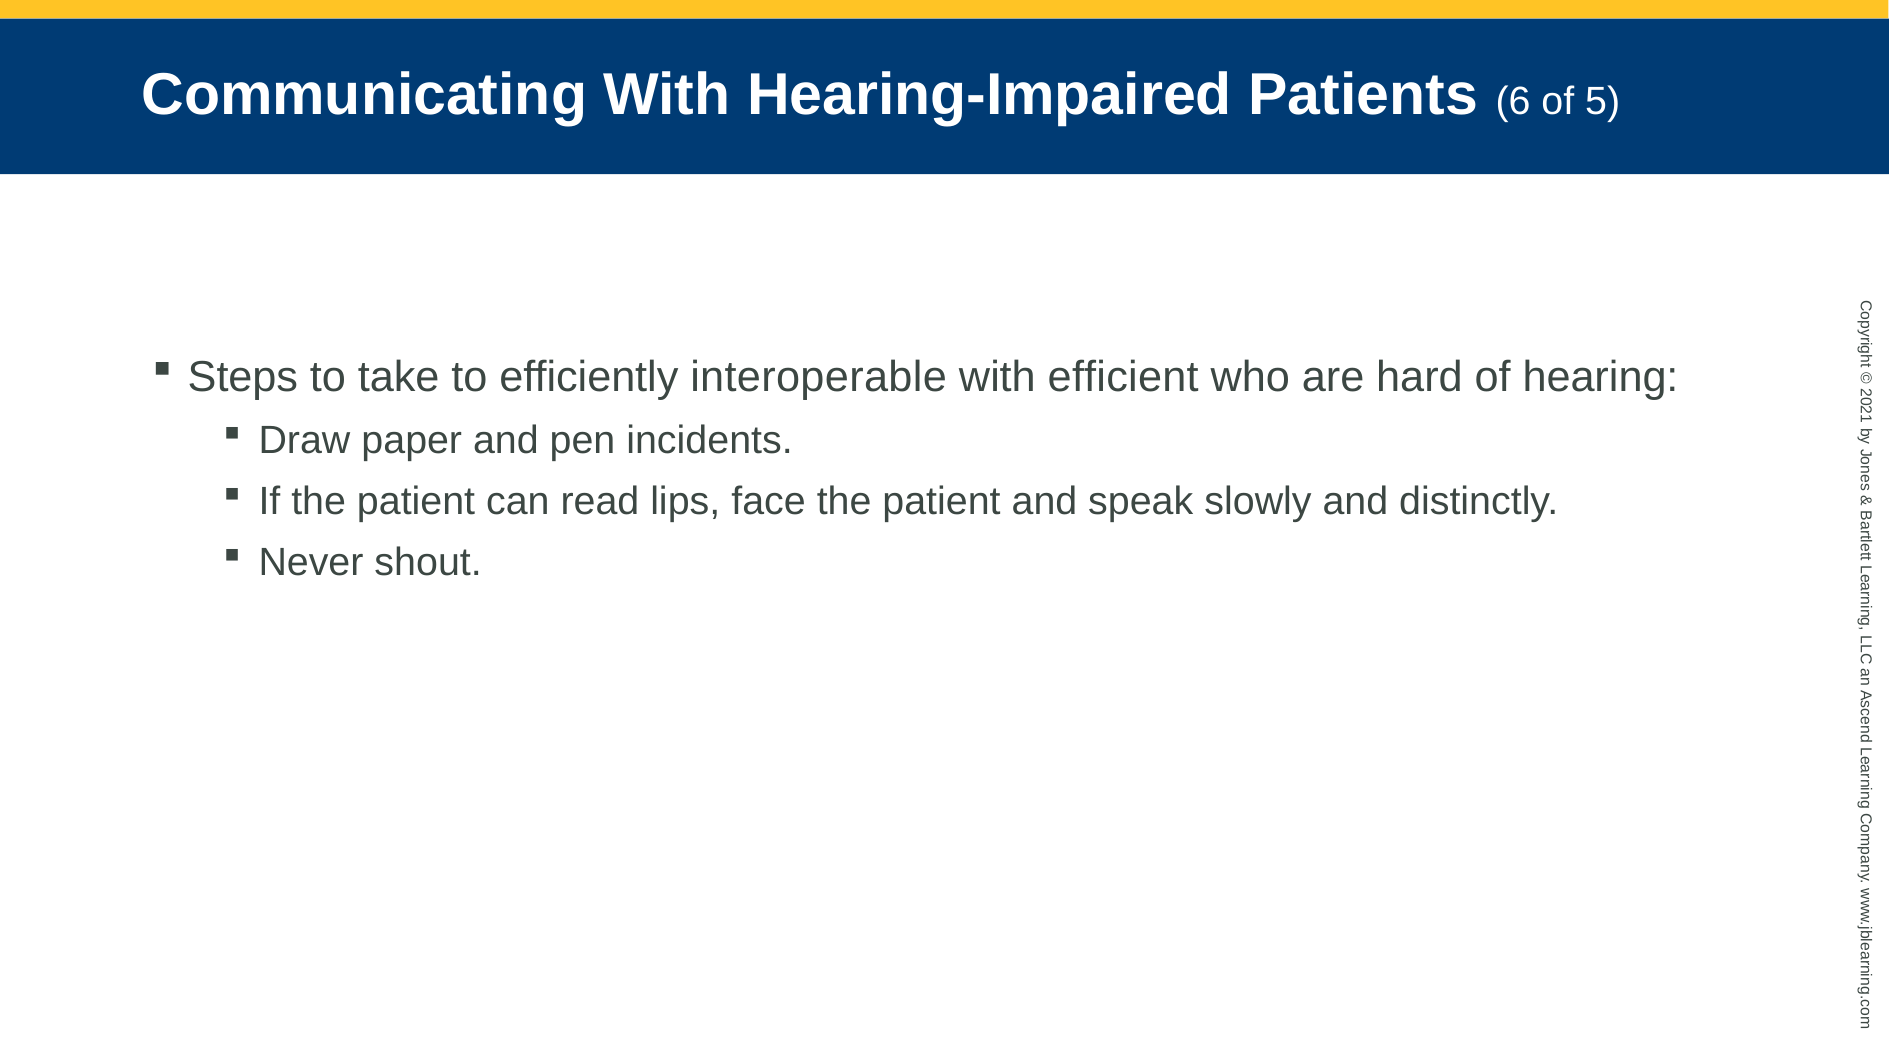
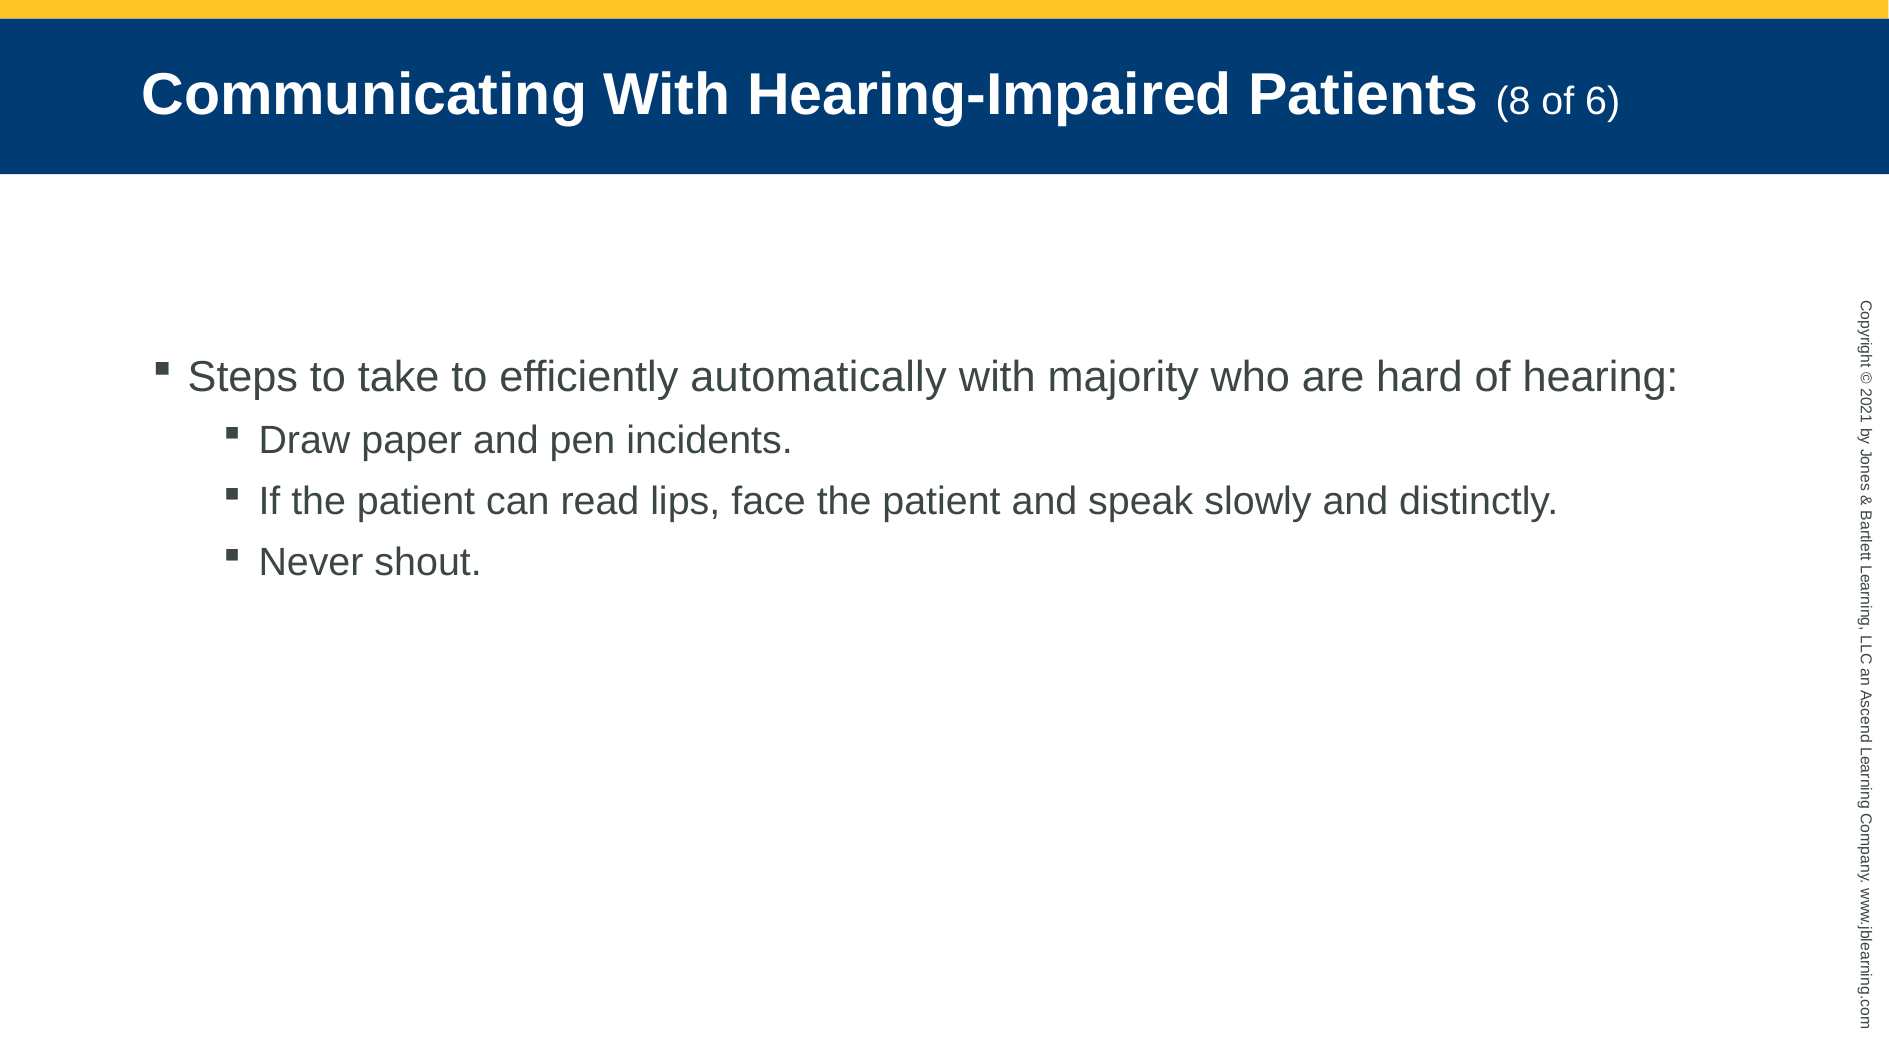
6: 6 -> 8 (1513, 101)
5: 5 -> 6 (1603, 101)
interoperable: interoperable -> automatically (819, 377)
efficient: efficient -> majority (1123, 377)
